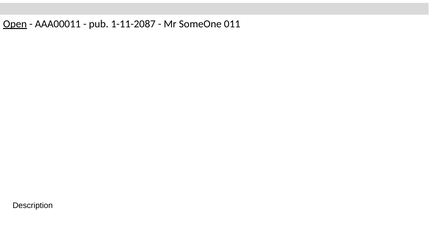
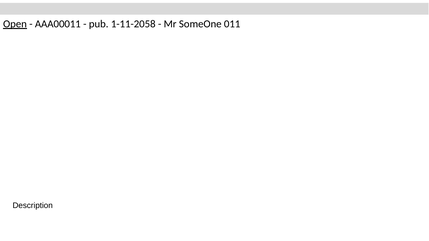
1-11-2087: 1-11-2087 -> 1-11-2058 (133, 24)
